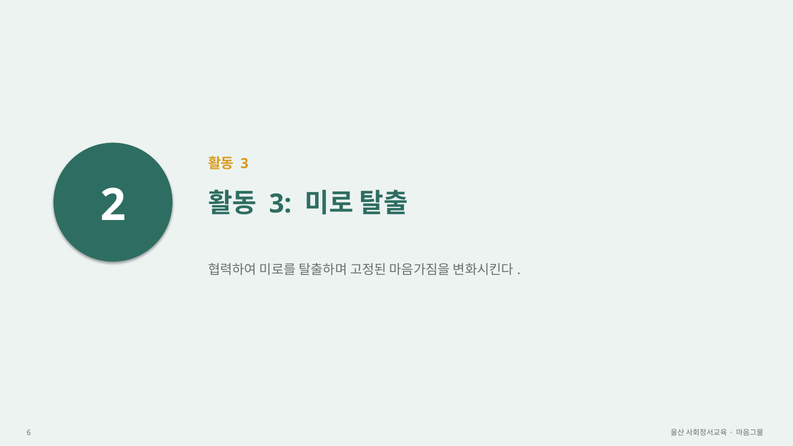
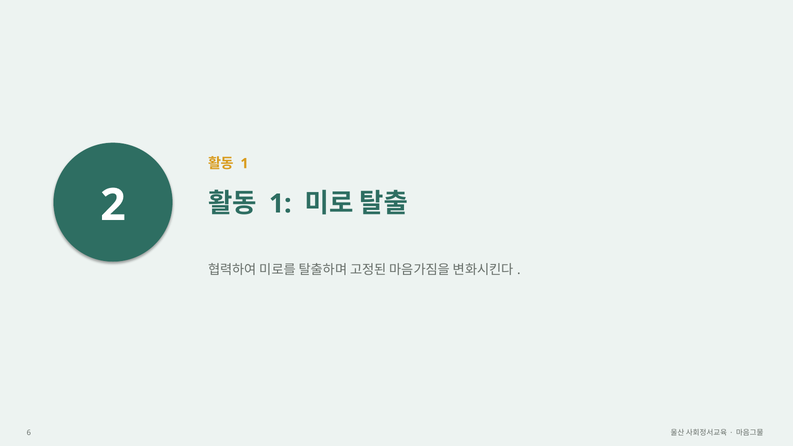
3: 3 -> 1 (244, 164)
3: 3 -> 1 (280, 204)
